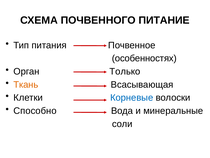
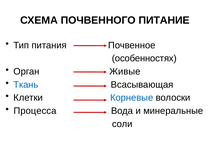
Только: Только -> Живые (125, 71)
Ткань colour: orange -> blue (26, 84)
Способно: Способно -> Процесса (35, 110)
